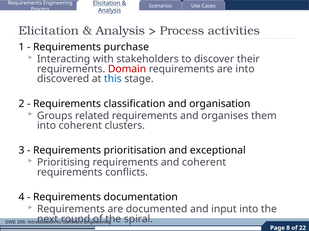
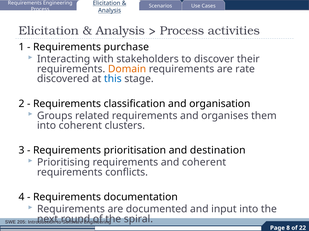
Domain colour: red -> orange (127, 69)
are into: into -> rate (245, 69)
exceptional: exceptional -> destination (218, 151)
